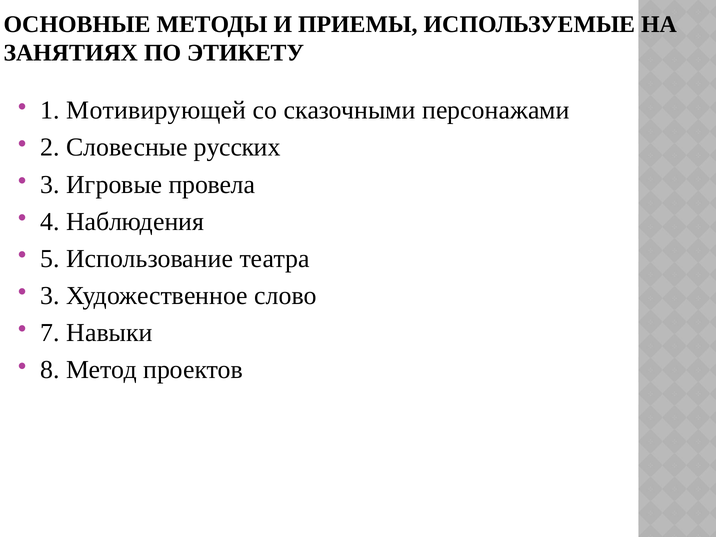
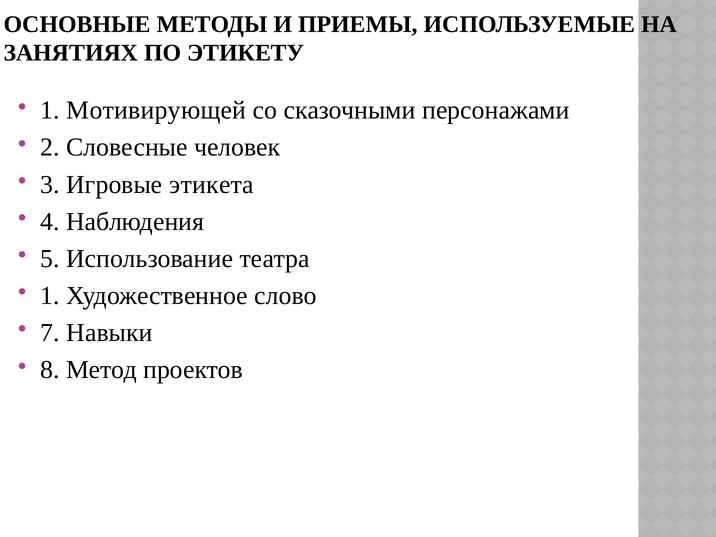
русских: русских -> человек (237, 147)
провела: провела -> этикета (212, 185)
3: 3 -> 1 (50, 296)
